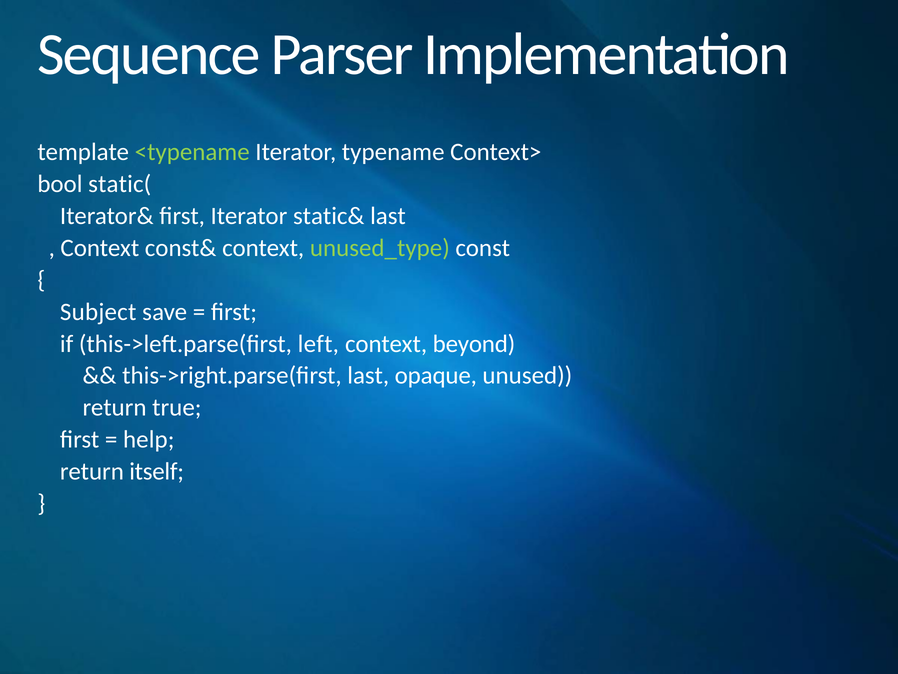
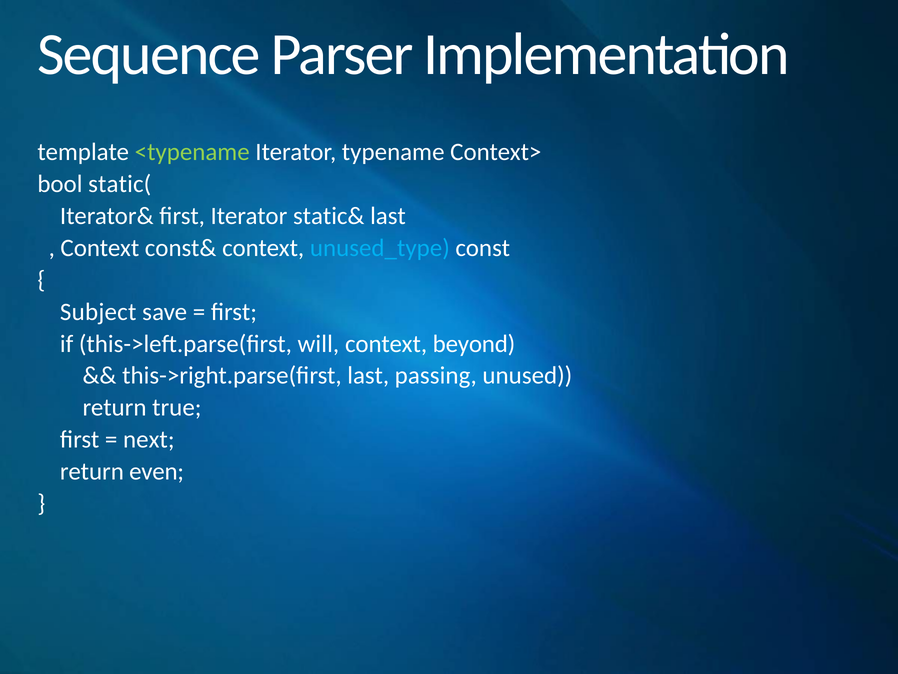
unused_type colour: light green -> light blue (380, 248)
left: left -> will (318, 344)
opaque: opaque -> passing (436, 375)
help: help -> next (149, 439)
itself: itself -> even (157, 471)
